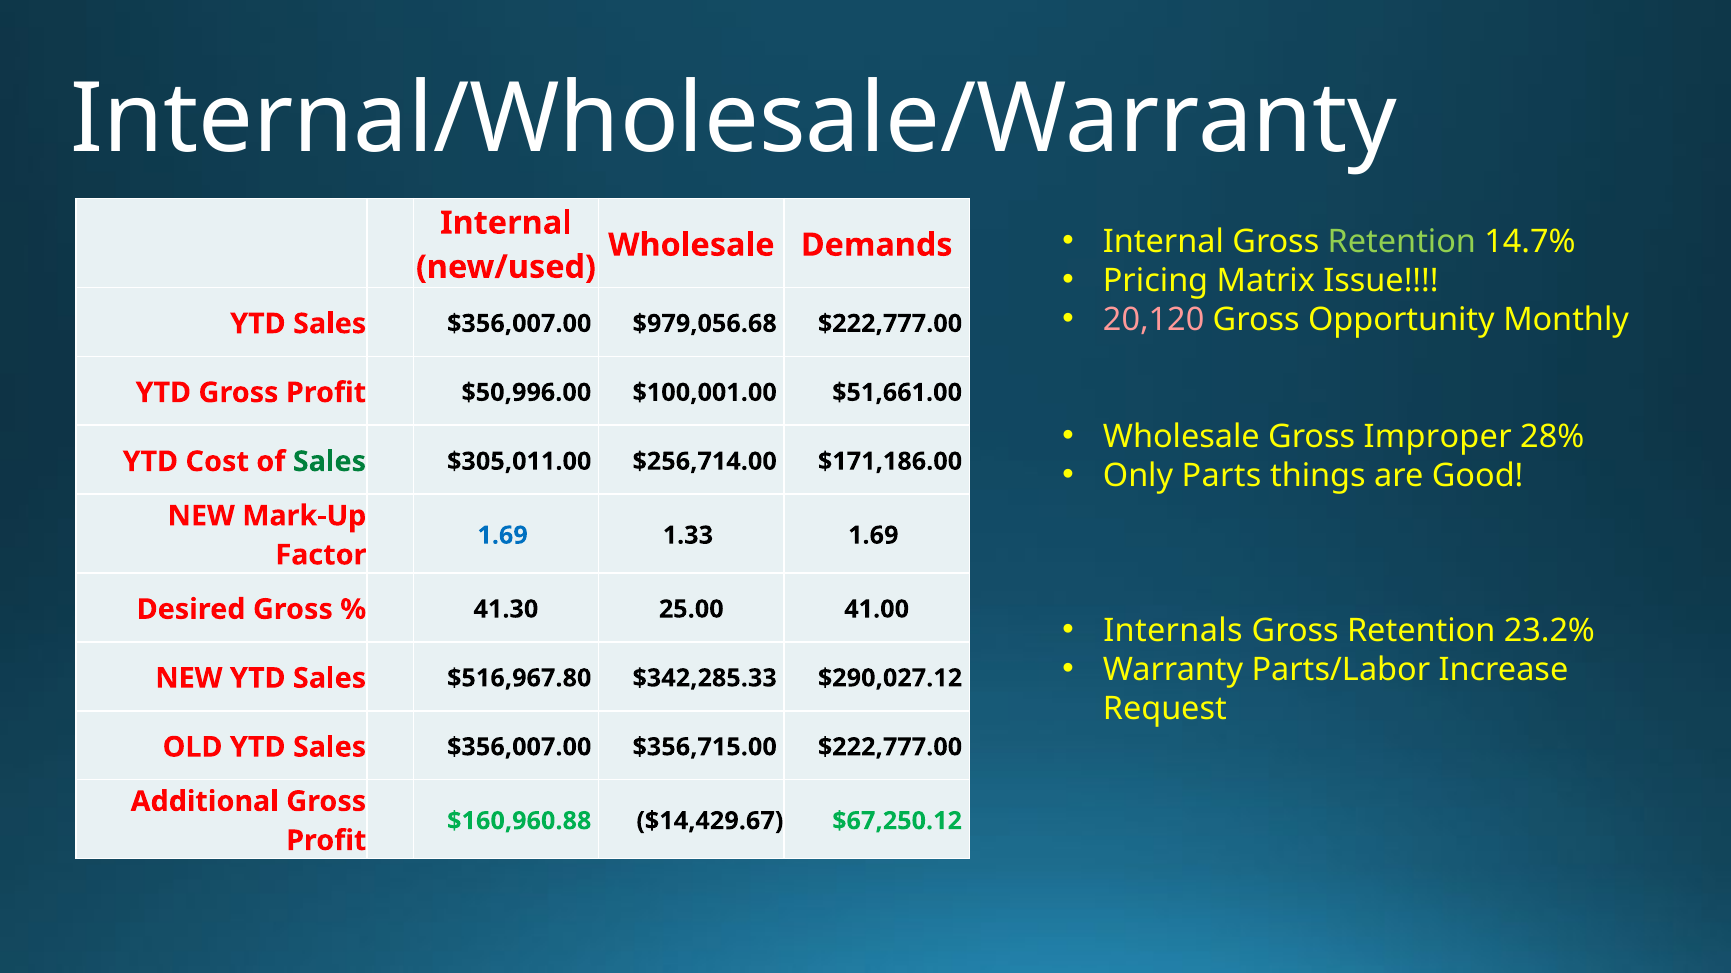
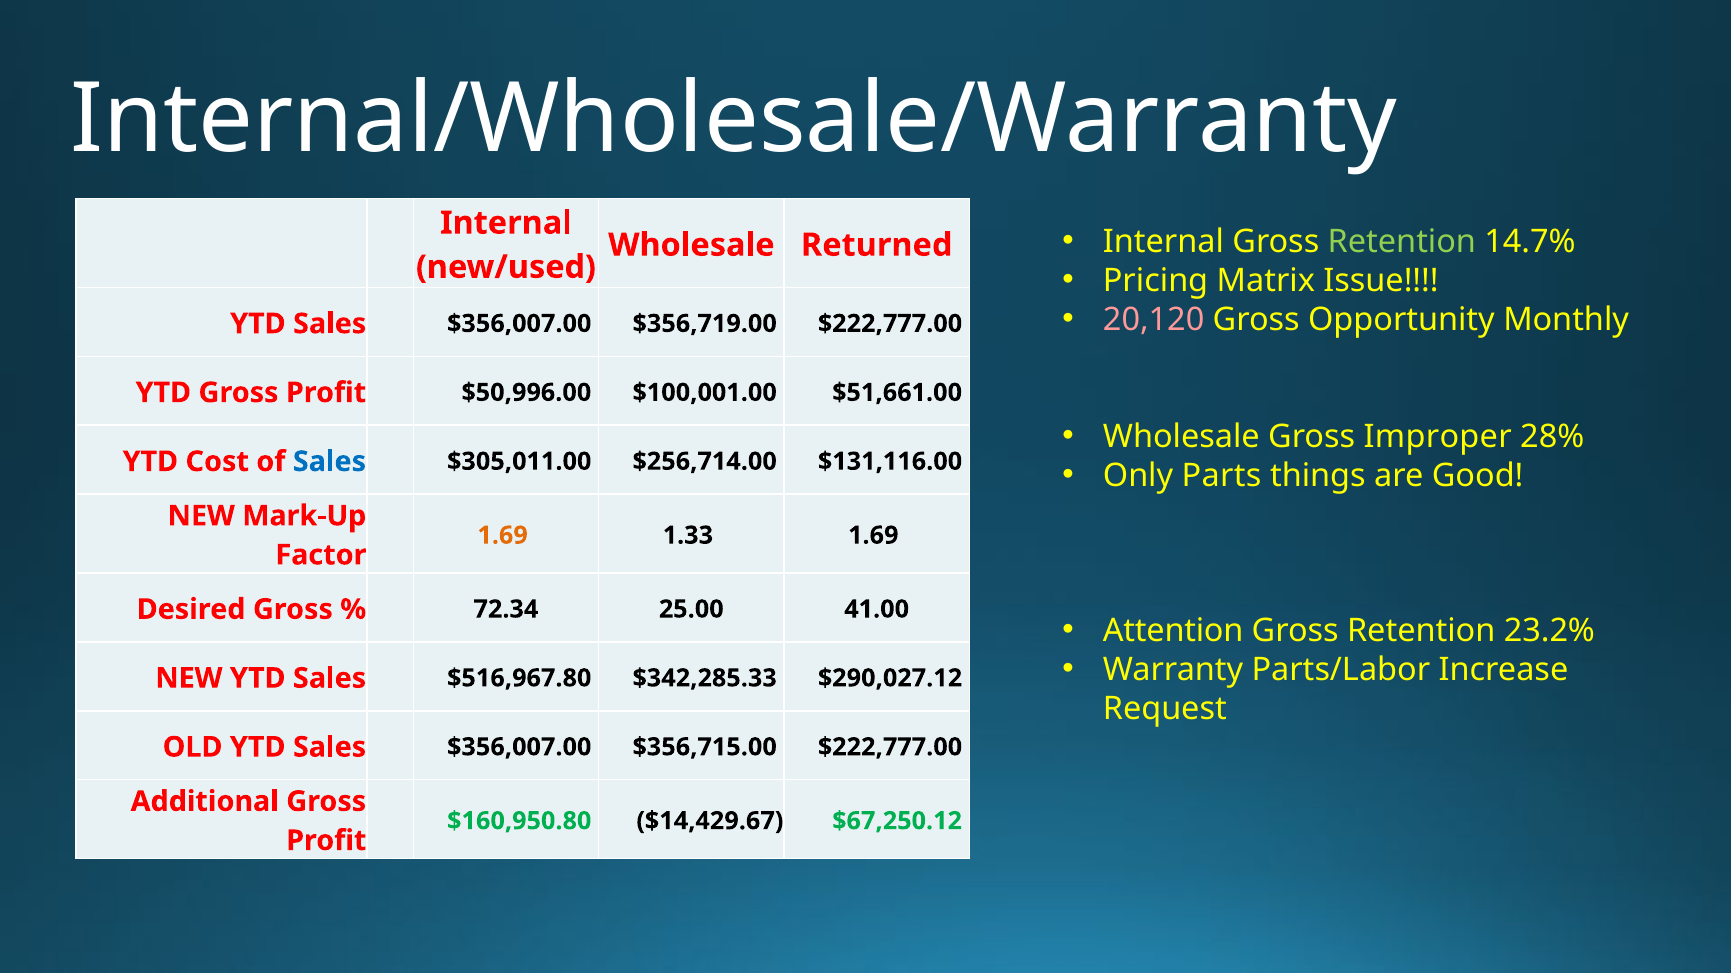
Demands: Demands -> Returned (877, 245)
$979,056.68: $979,056.68 -> $356,719.00 (705, 324)
Sales colour: green -> blue (329, 462)
$171,186.00: $171,186.00 -> $131,116.00 (890, 462)
1.69 colour: blue -> orange (503, 536)
41.30: 41.30 -> 72.34 (506, 610)
Internals: Internals -> Attention (1173, 631)
$160,960.88: $160,960.88 -> $160,950.80 (519, 821)
